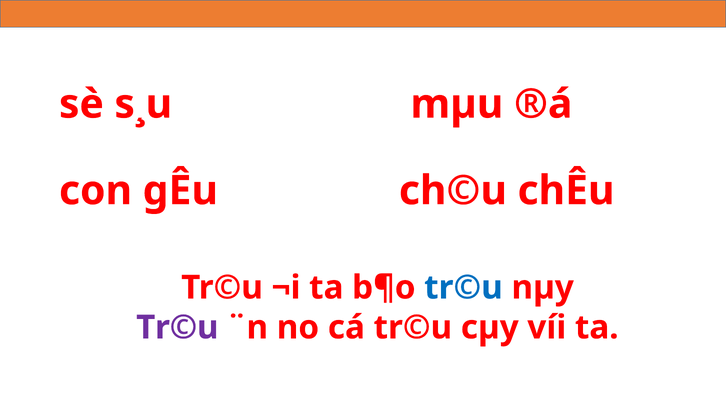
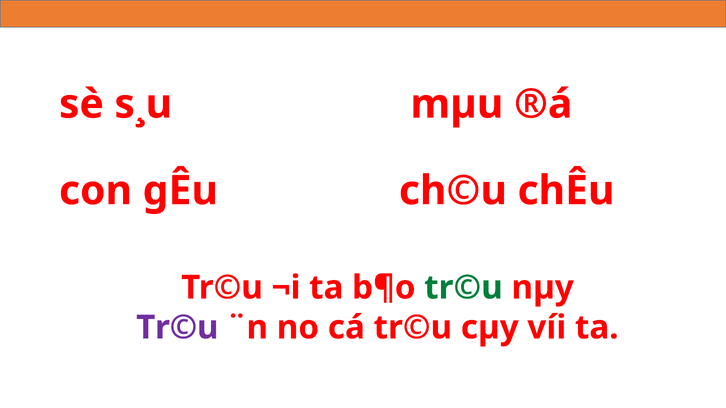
tr©u colour: blue -> green (463, 288)
